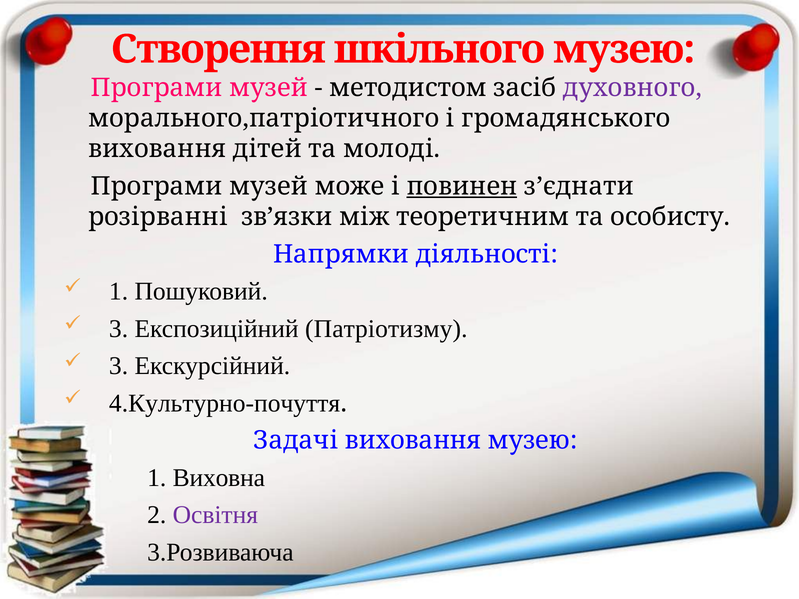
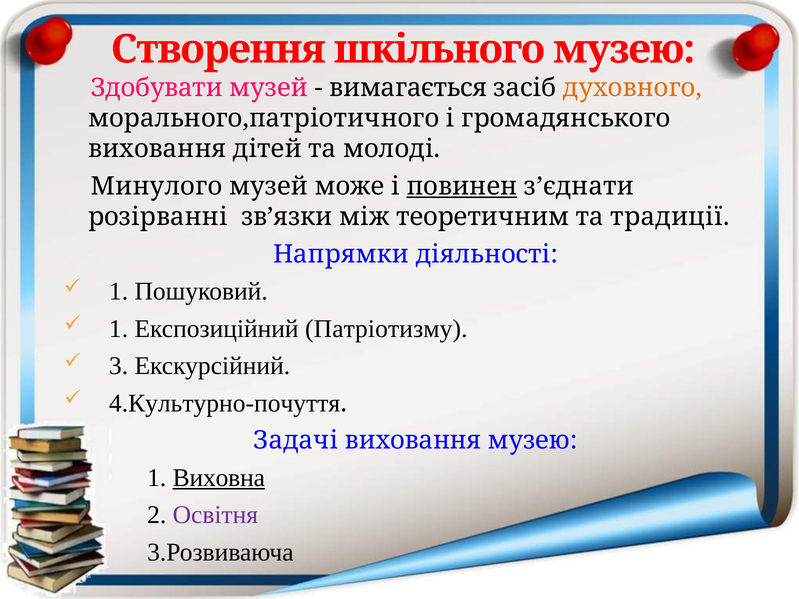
Програми: Програми -> Здобувати (157, 88)
методистом: методистом -> вимагається (408, 88)
духовного colour: purple -> orange (632, 88)
Програми: Програми -> Минулого (156, 186)
особисту: особисту -> традиції (670, 217)
3: 3 -> 1 (119, 329)
Виховна underline: none -> present (219, 478)
